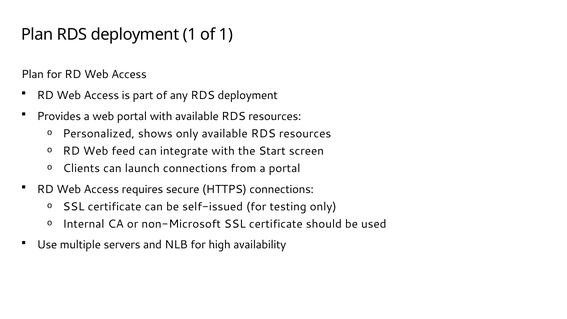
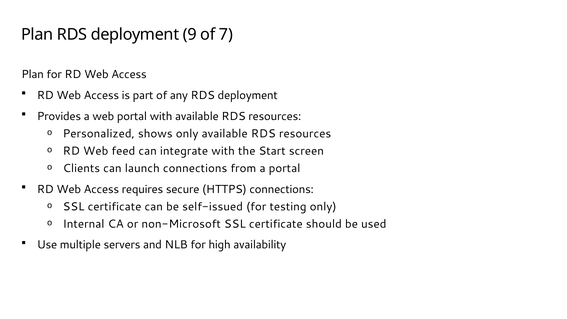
deployment 1: 1 -> 9 (190, 35)
of 1: 1 -> 7 (226, 35)
